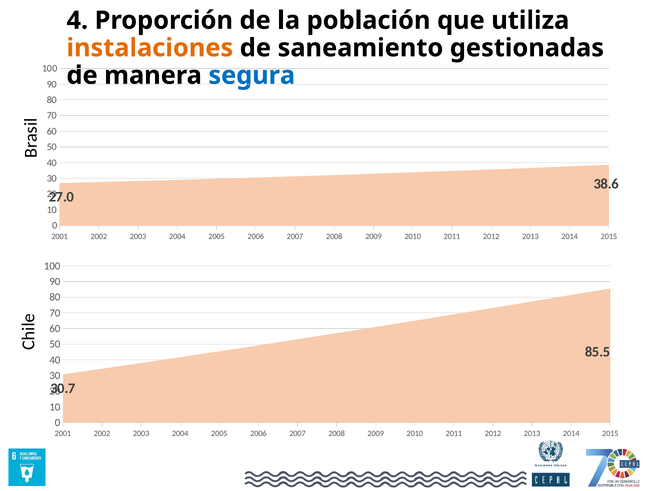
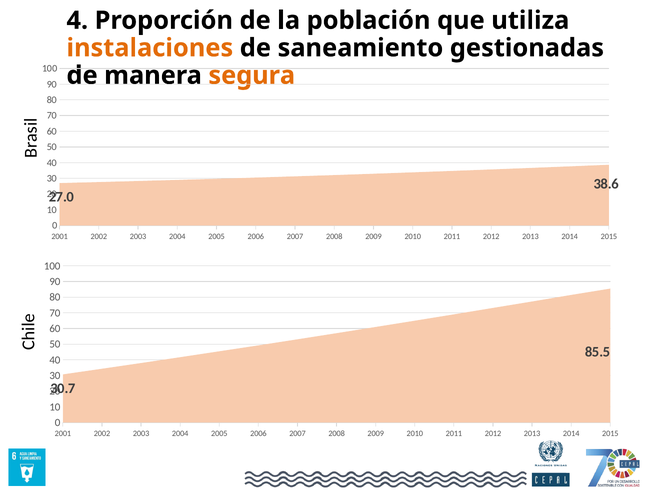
segura colour: blue -> orange (252, 75)
